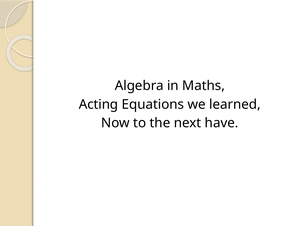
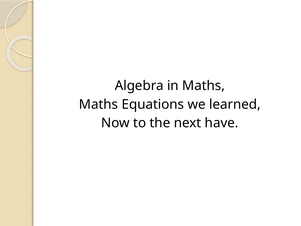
Acting: Acting -> Maths (98, 104)
